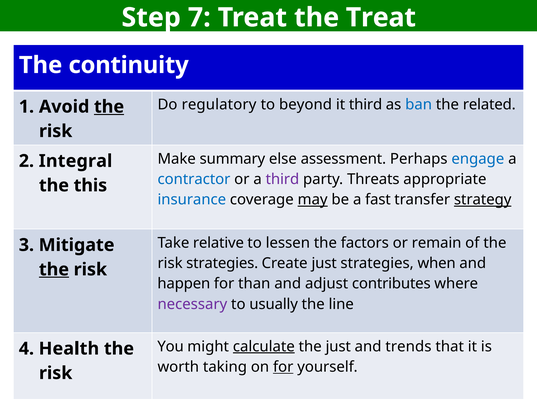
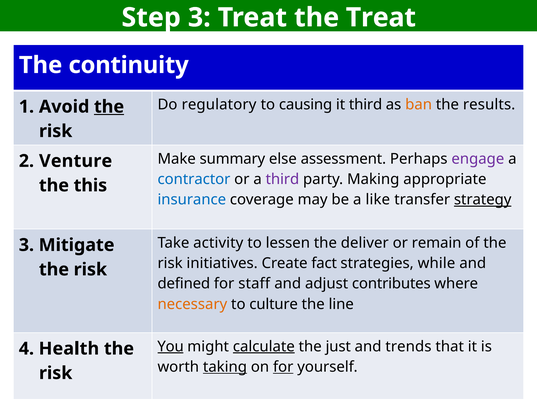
Step 7: 7 -> 3 (199, 18)
beyond: beyond -> causing (306, 104)
ban colour: blue -> orange (419, 104)
related: related -> results (489, 104)
engage colour: blue -> purple (478, 159)
Integral: Integral -> Venture (76, 161)
Threats: Threats -> Making (373, 179)
may underline: present -> none (313, 200)
fast: fast -> like (378, 200)
relative: relative -> activity (218, 243)
factors: factors -> deliver (365, 243)
risk strategies: strategies -> initiatives (222, 263)
Create just: just -> fact (324, 263)
when: when -> while (436, 263)
the underline: present -> none (54, 269)
happen: happen -> defined (184, 284)
than: than -> staff (254, 284)
necessary colour: purple -> orange (192, 304)
usually: usually -> culture (274, 304)
You underline: none -> present (171, 346)
taking underline: none -> present (225, 367)
